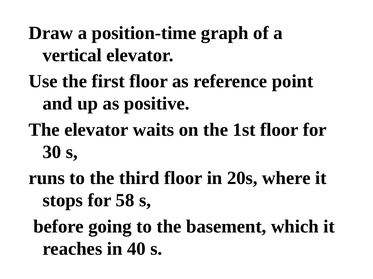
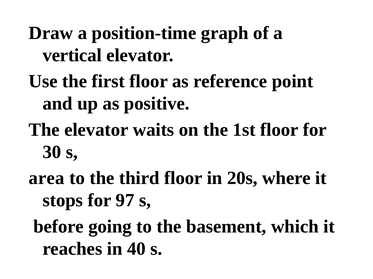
runs: runs -> area (47, 178)
58: 58 -> 97 (125, 201)
